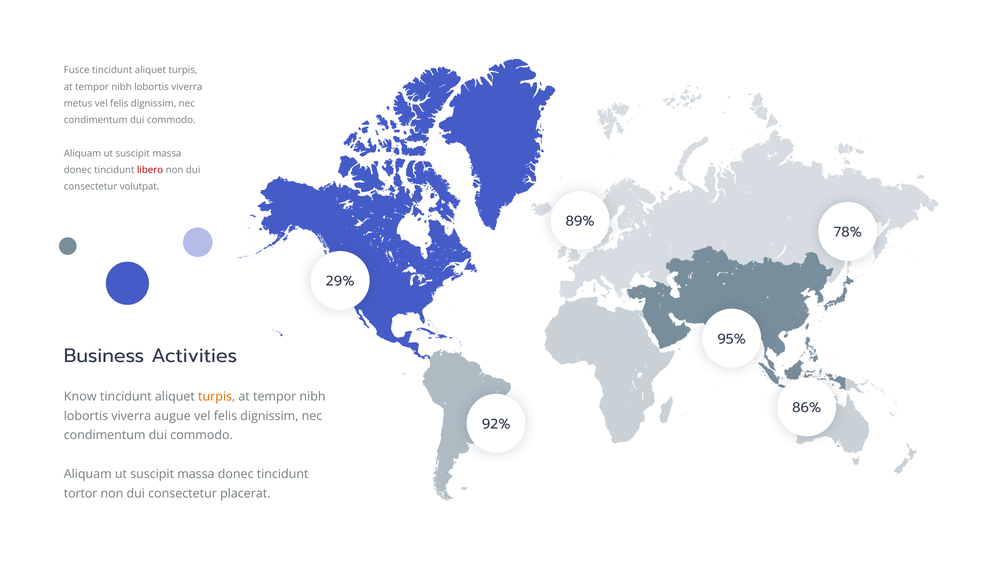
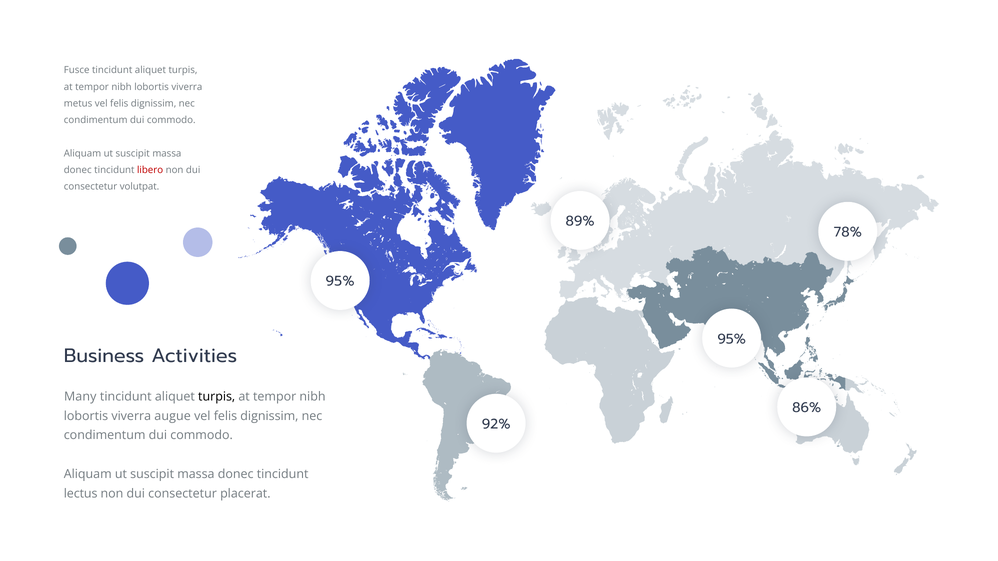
29%: 29% -> 95% (340, 282)
Know: Know -> Many (80, 397)
turpis colour: orange -> black (217, 397)
tortor: tortor -> lectus (81, 494)
